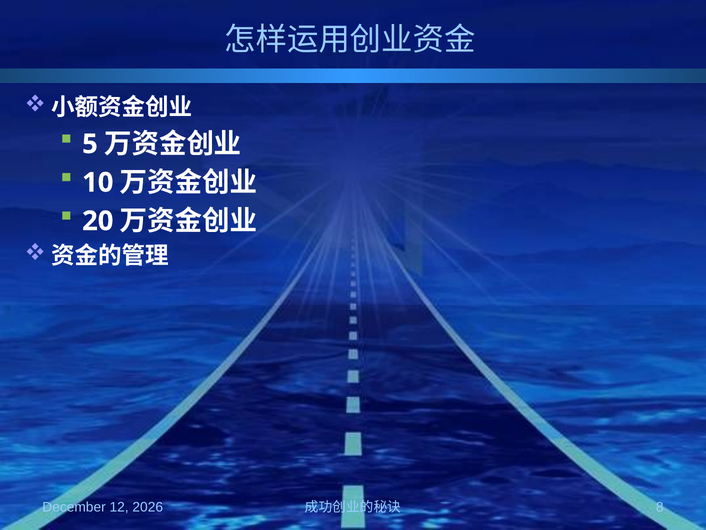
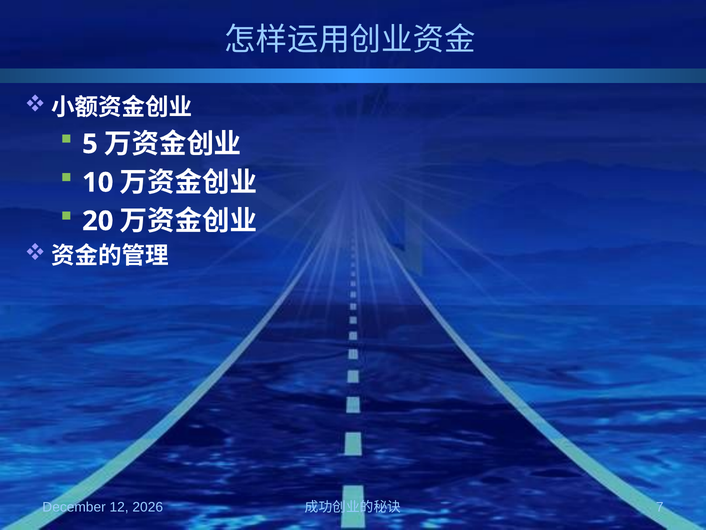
8: 8 -> 7 (660, 507)
